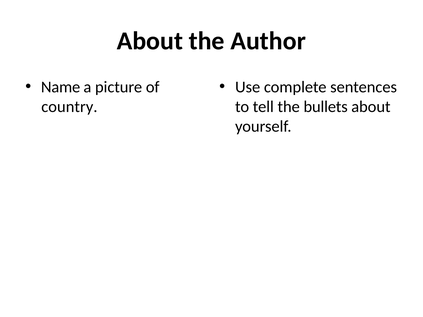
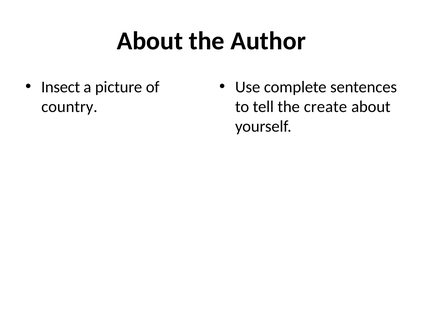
Name: Name -> Insect (61, 87)
bullets: bullets -> create (325, 107)
